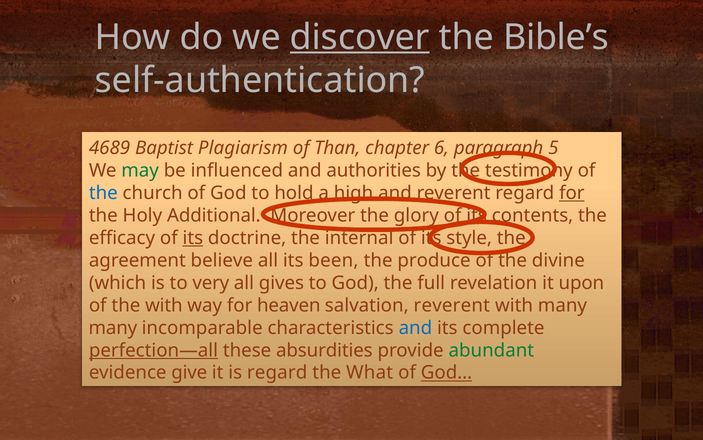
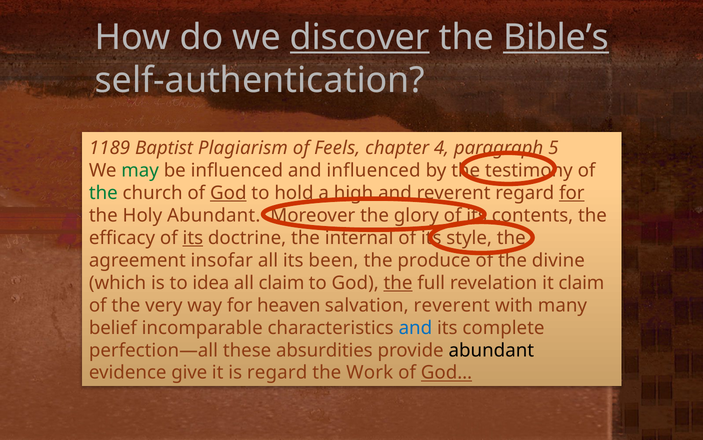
Bible’s underline: none -> present (556, 37)
4689: 4689 -> 1189 (110, 148)
Than: Than -> Feels (337, 148)
6: 6 -> 4 (441, 148)
and authorities: authorities -> influenced (374, 170)
the colour: blue -> green (103, 193)
God underline: none -> present (228, 193)
Holy Additional: Additional -> Abundant (214, 215)
believe: believe -> insofar (222, 260)
very: very -> idea (211, 282)
all gives: gives -> claim (281, 282)
the underline: none -> present (398, 282)
it upon: upon -> claim (581, 282)
the with: with -> very (164, 305)
many: many -> belief (113, 327)
perfection—all underline: present -> none (153, 350)
abundant colour: green -> black (491, 350)
What: What -> Work (370, 372)
